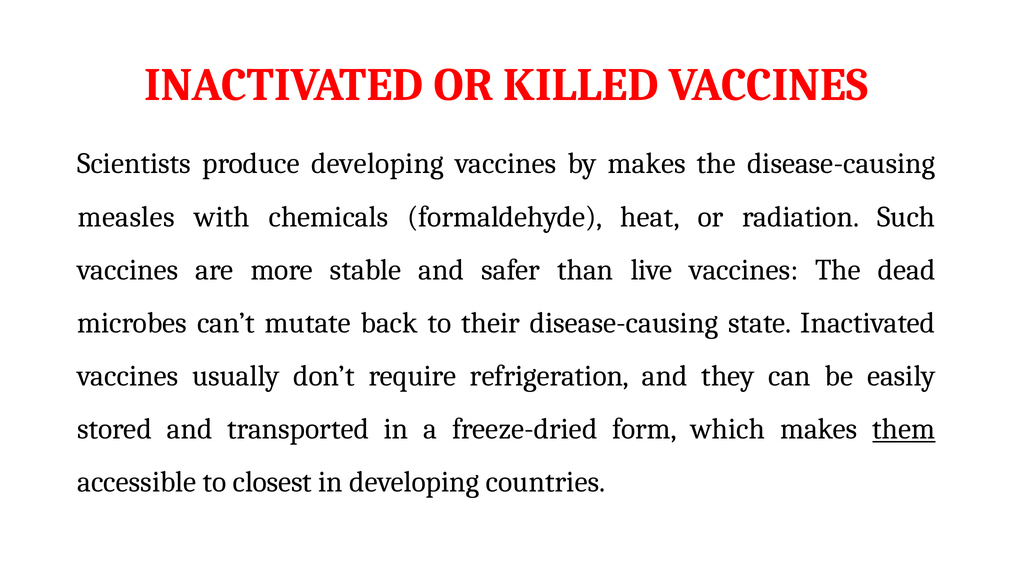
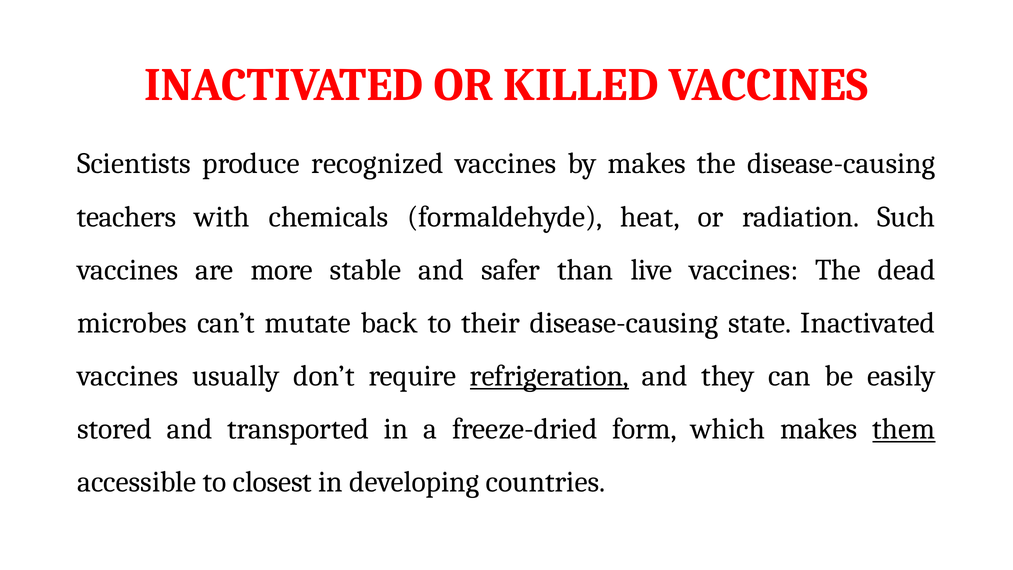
produce developing: developing -> recognized (377, 164)
measles: measles -> teachers (126, 217)
refrigeration underline: none -> present (549, 376)
